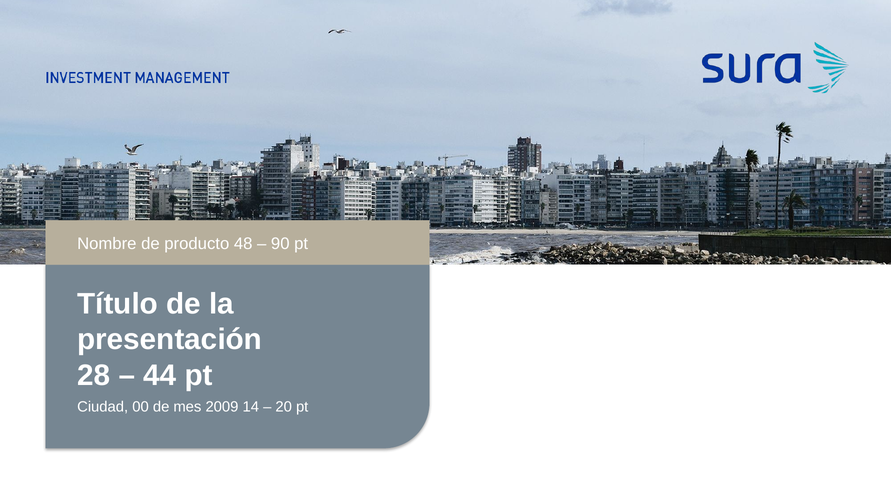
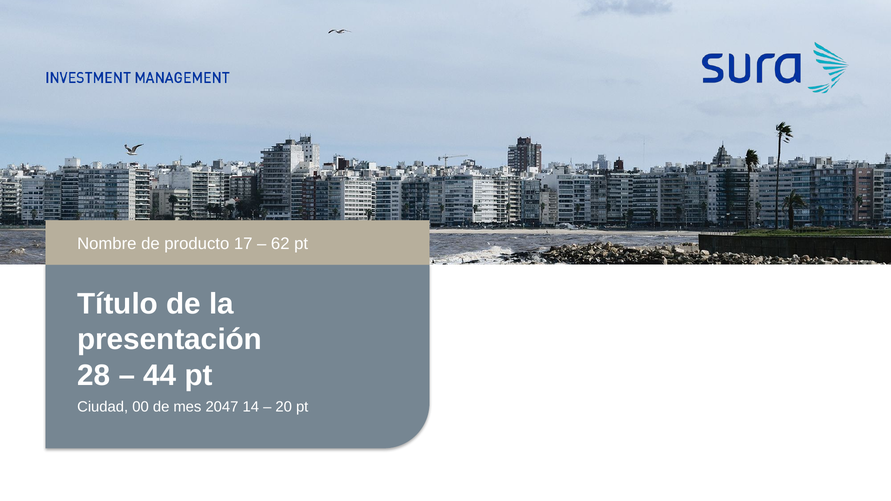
48: 48 -> 17 (243, 244)
90: 90 -> 62 (280, 244)
2009: 2009 -> 2047 (222, 407)
